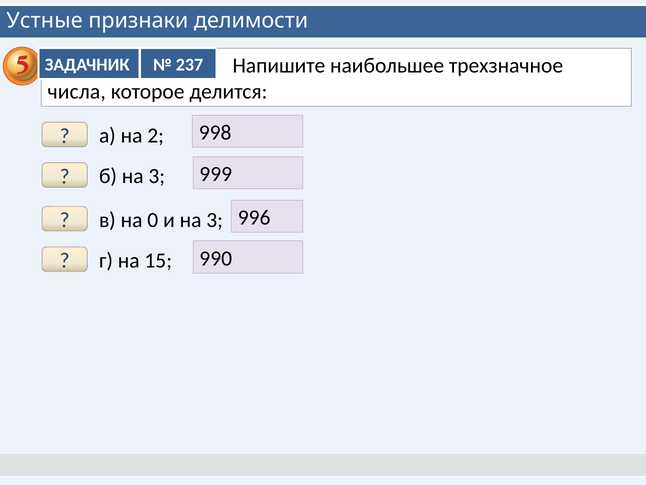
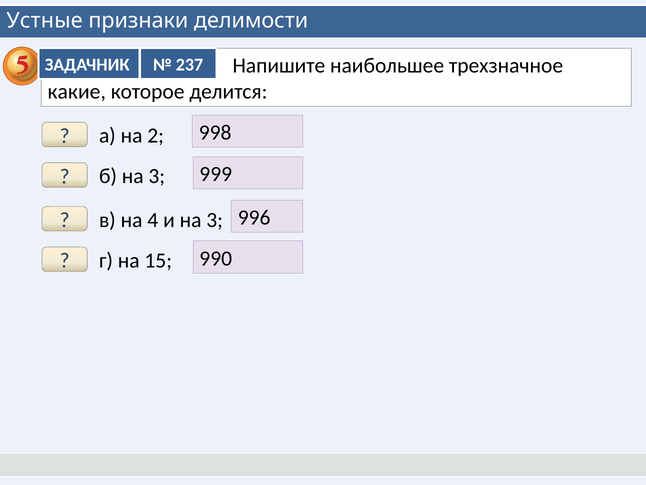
числа: числа -> какие (77, 92)
0: 0 -> 4 (153, 220)
